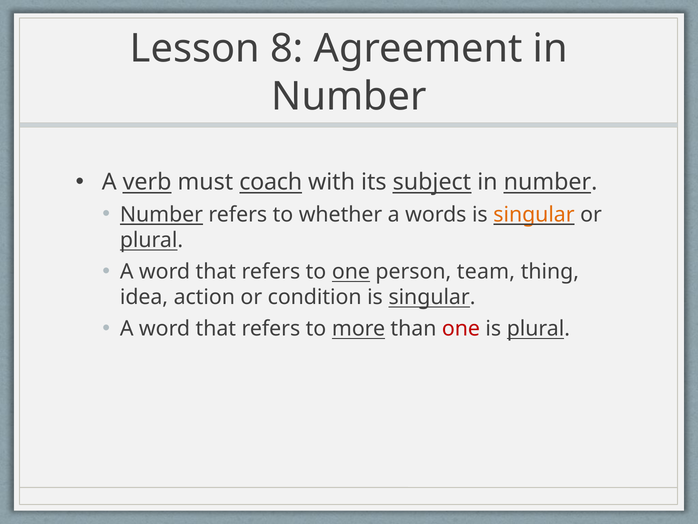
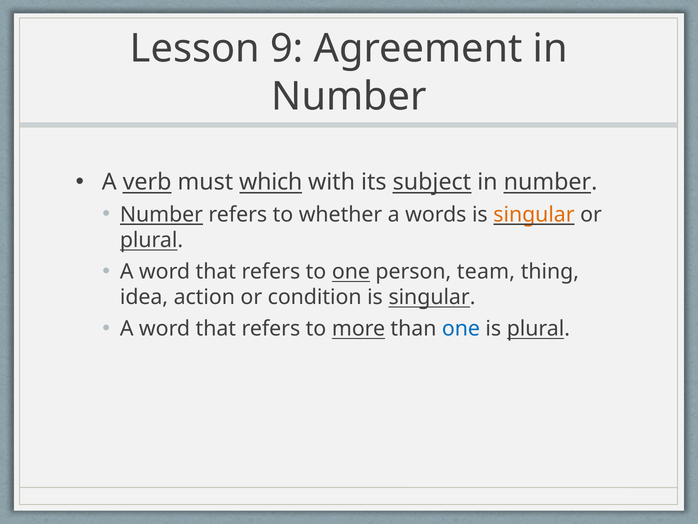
8: 8 -> 9 (287, 49)
coach: coach -> which (271, 182)
one colour: red -> blue (461, 328)
